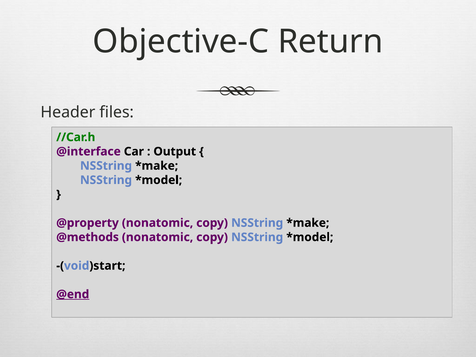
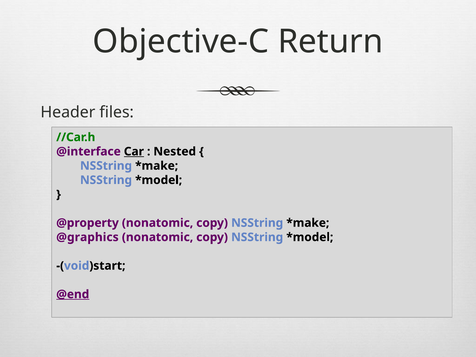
Car underline: none -> present (134, 152)
Output: Output -> Nested (175, 152)
@methods: @methods -> @graphics (87, 237)
